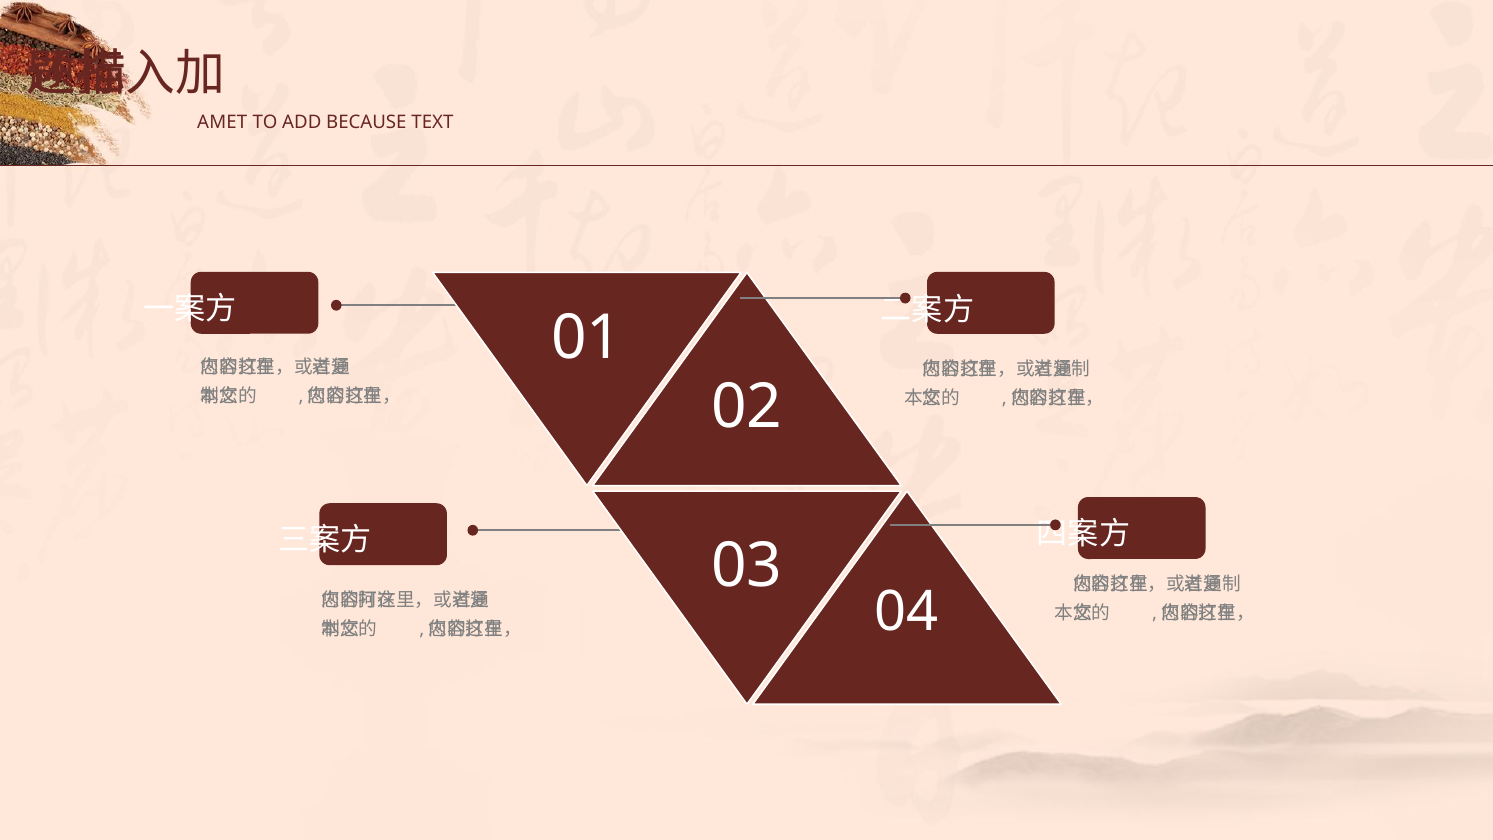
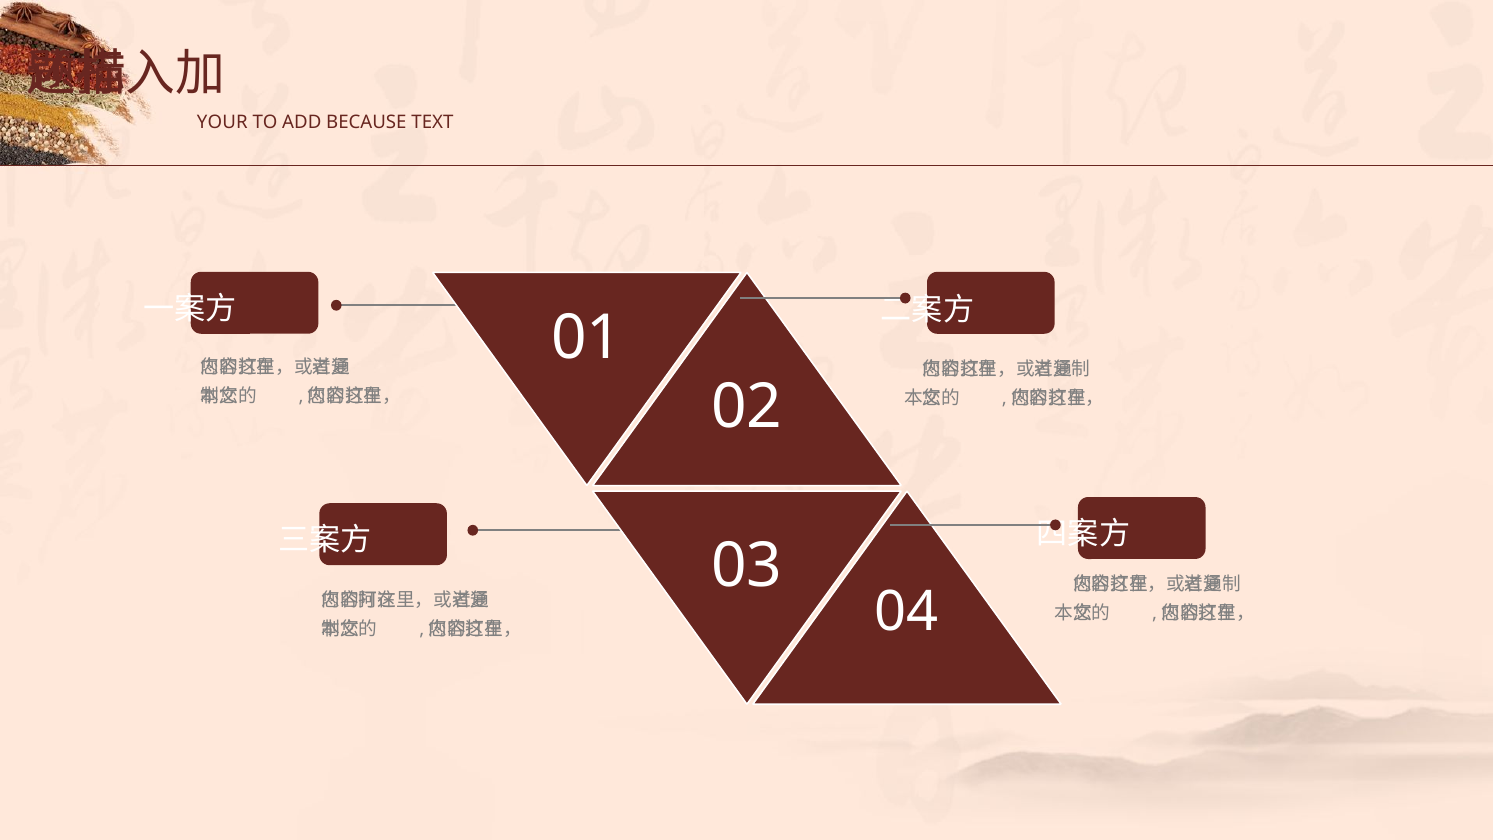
AMET: AMET -> YOUR (222, 122)
